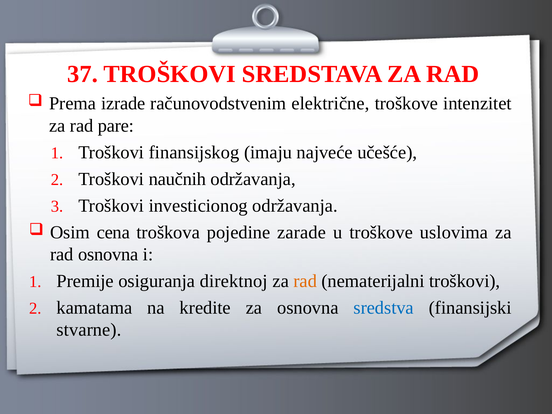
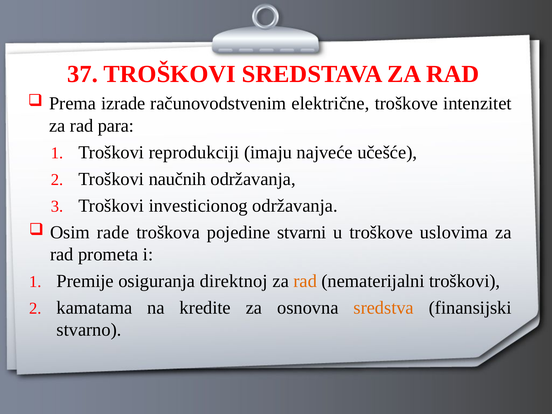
pare: pare -> para (116, 126)
finansijskog: finansijskog -> reprodukciji (194, 152)
cena: cena -> rade (113, 232)
zarade: zarade -> stvarni (302, 232)
rad osnovna: osnovna -> prometa (108, 254)
sredstva colour: blue -> orange (384, 308)
stvarne: stvarne -> stvarno (89, 330)
